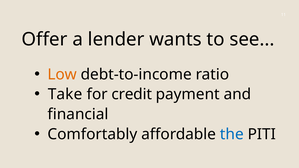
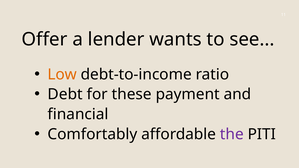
Take: Take -> Debt (65, 94)
credit: credit -> these (132, 94)
the colour: blue -> purple (232, 134)
